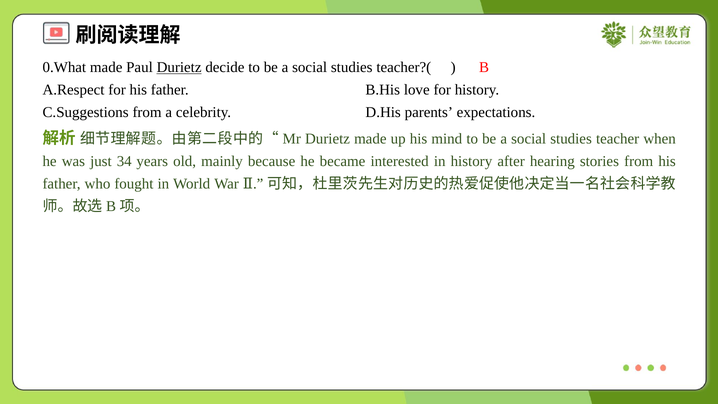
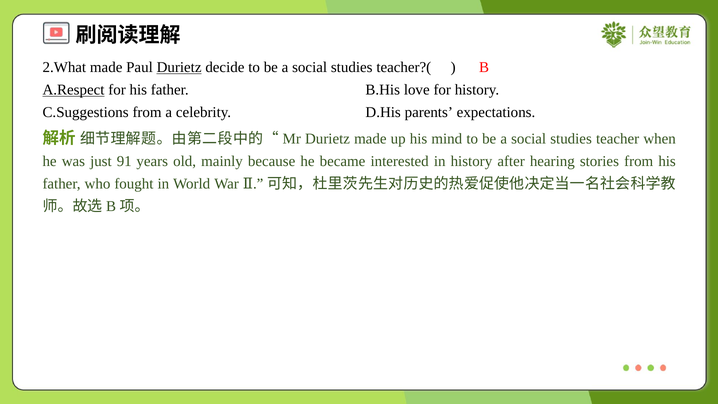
0.What: 0.What -> 2.What (64, 67)
A.Respect underline: none -> present (73, 90)
34: 34 -> 91 (124, 162)
